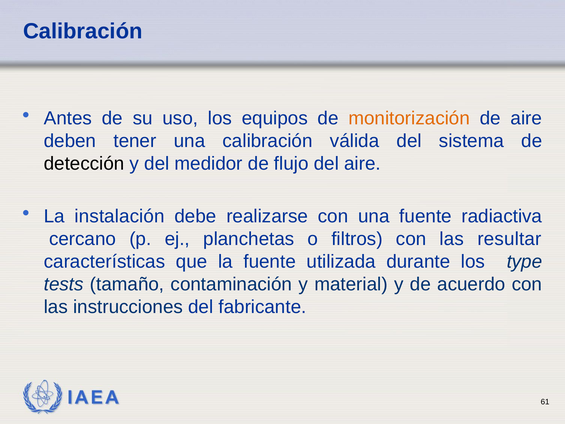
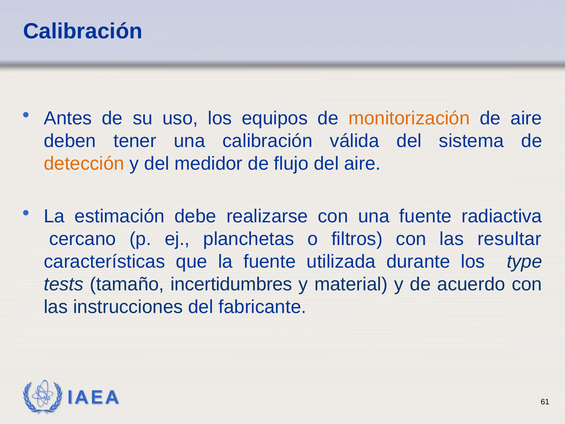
detección colour: black -> orange (84, 164)
instalación: instalación -> estimación (120, 216)
contaminación: contaminación -> incertidumbres (231, 284)
